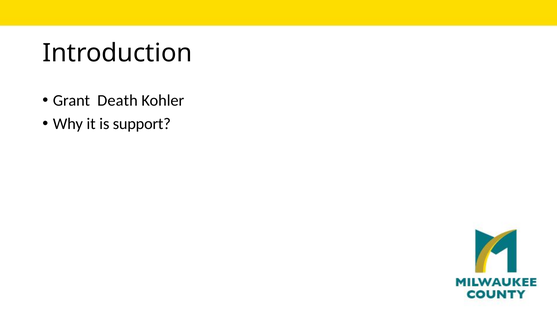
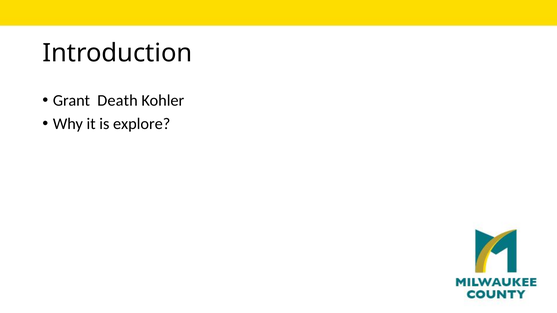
support: support -> explore (142, 124)
